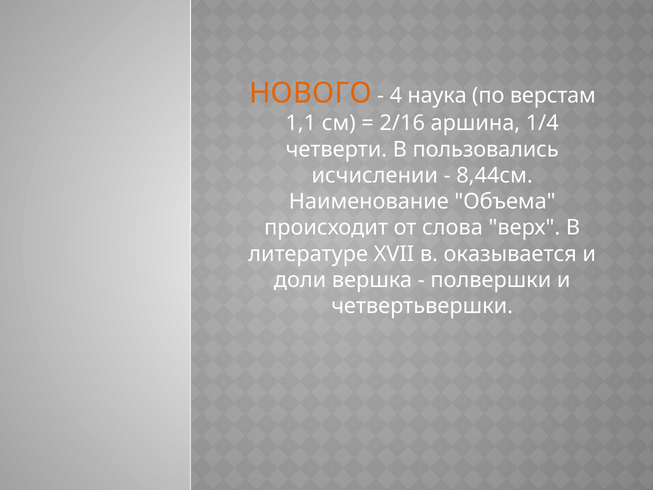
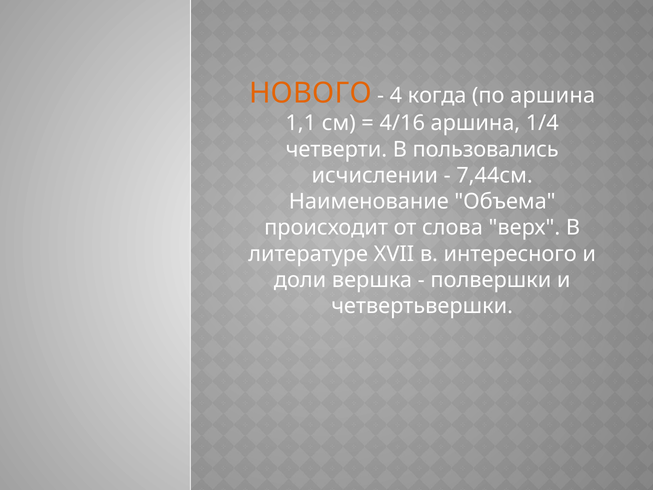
наука: наука -> когда (437, 96)
по верстам: верстам -> аршина (553, 96)
2/16: 2/16 -> 4/16 (402, 123)
8,44см: 8,44см -> 7,44см (494, 175)
оказывается: оказывается -> интересного (510, 254)
